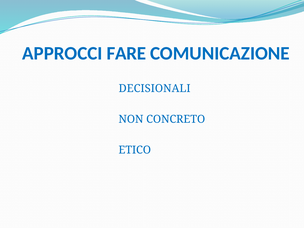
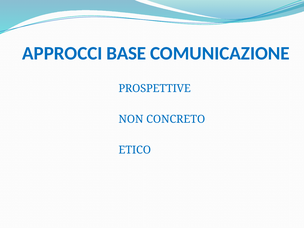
FARE: FARE -> BASE (126, 53)
DECISIONALI: DECISIONALI -> PROSPETTIVE (155, 89)
